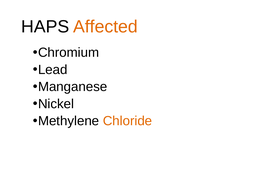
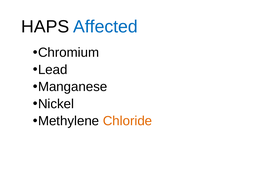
Affected colour: orange -> blue (105, 27)
